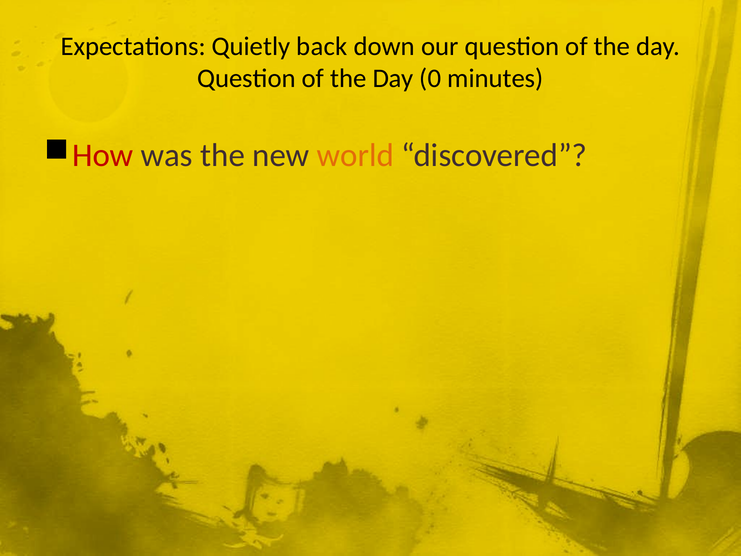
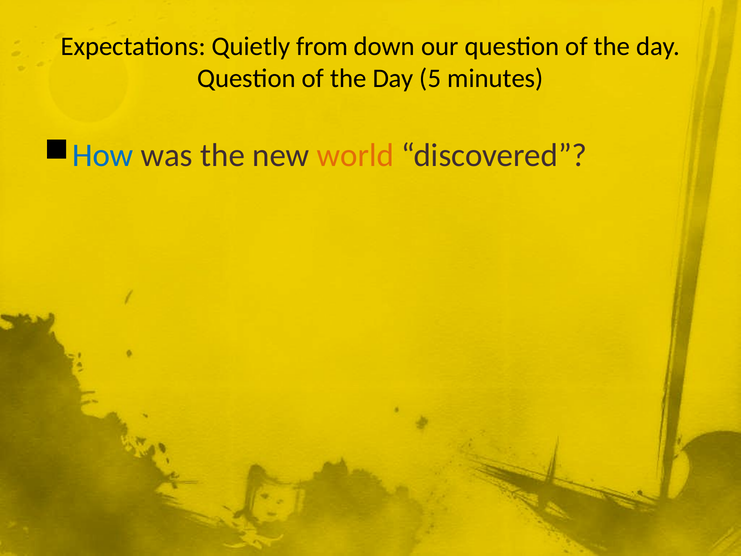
back: back -> from (322, 46)
0: 0 -> 5 (430, 78)
How colour: red -> blue (103, 155)
